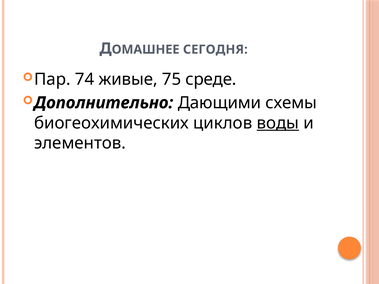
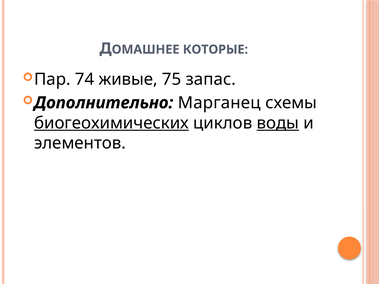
СЕГОДНЯ: СЕГОДНЯ -> КОТОРЫЕ (215, 50)
среде: среде -> запас (211, 79)
Дающими: Дающими -> Марганец (219, 103)
биогеохимических underline: none -> present (111, 123)
